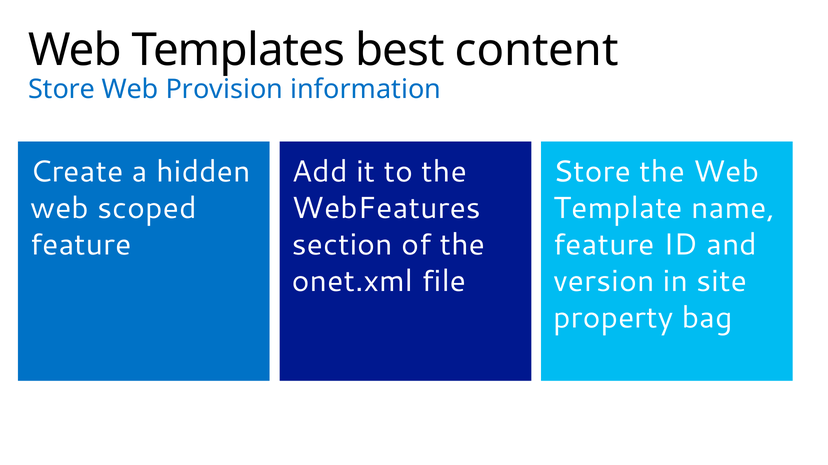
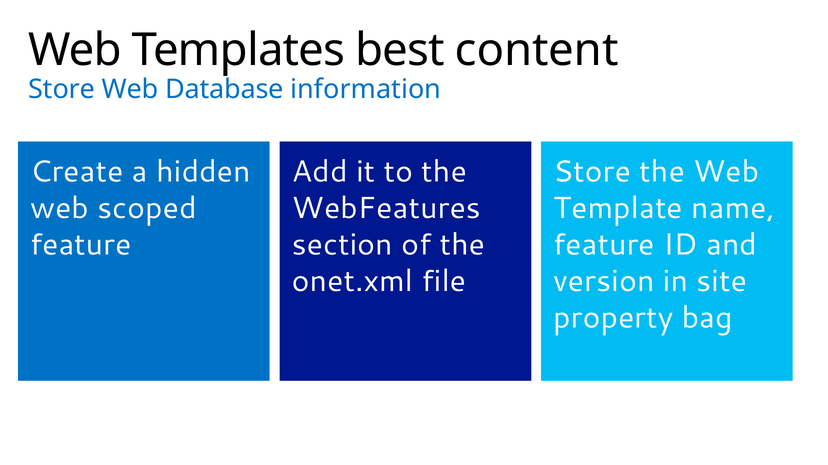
Provision: Provision -> Database (224, 90)
